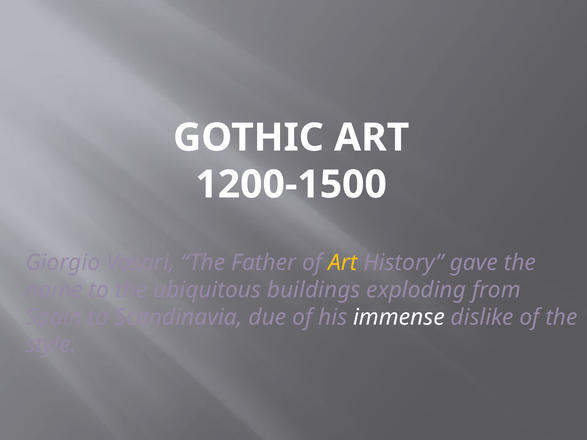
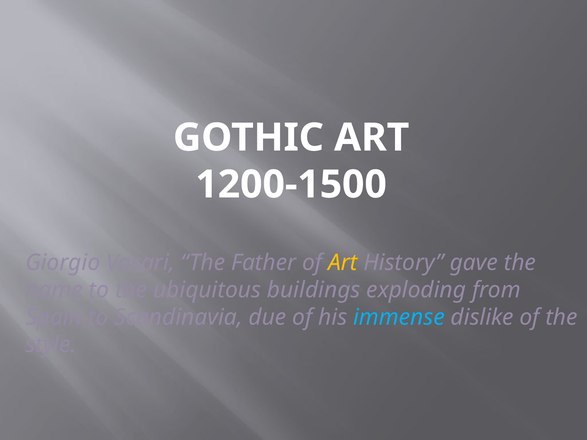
immense colour: white -> light blue (399, 318)
